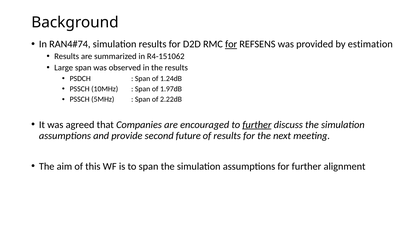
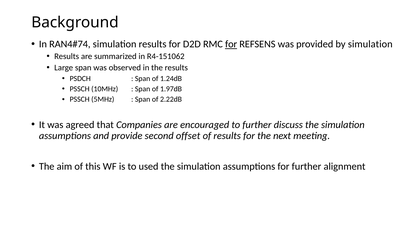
by estimation: estimation -> simulation (370, 44)
further underline: present -> none (257, 125)
future: future -> offset (188, 136)
to span: span -> used (149, 167)
